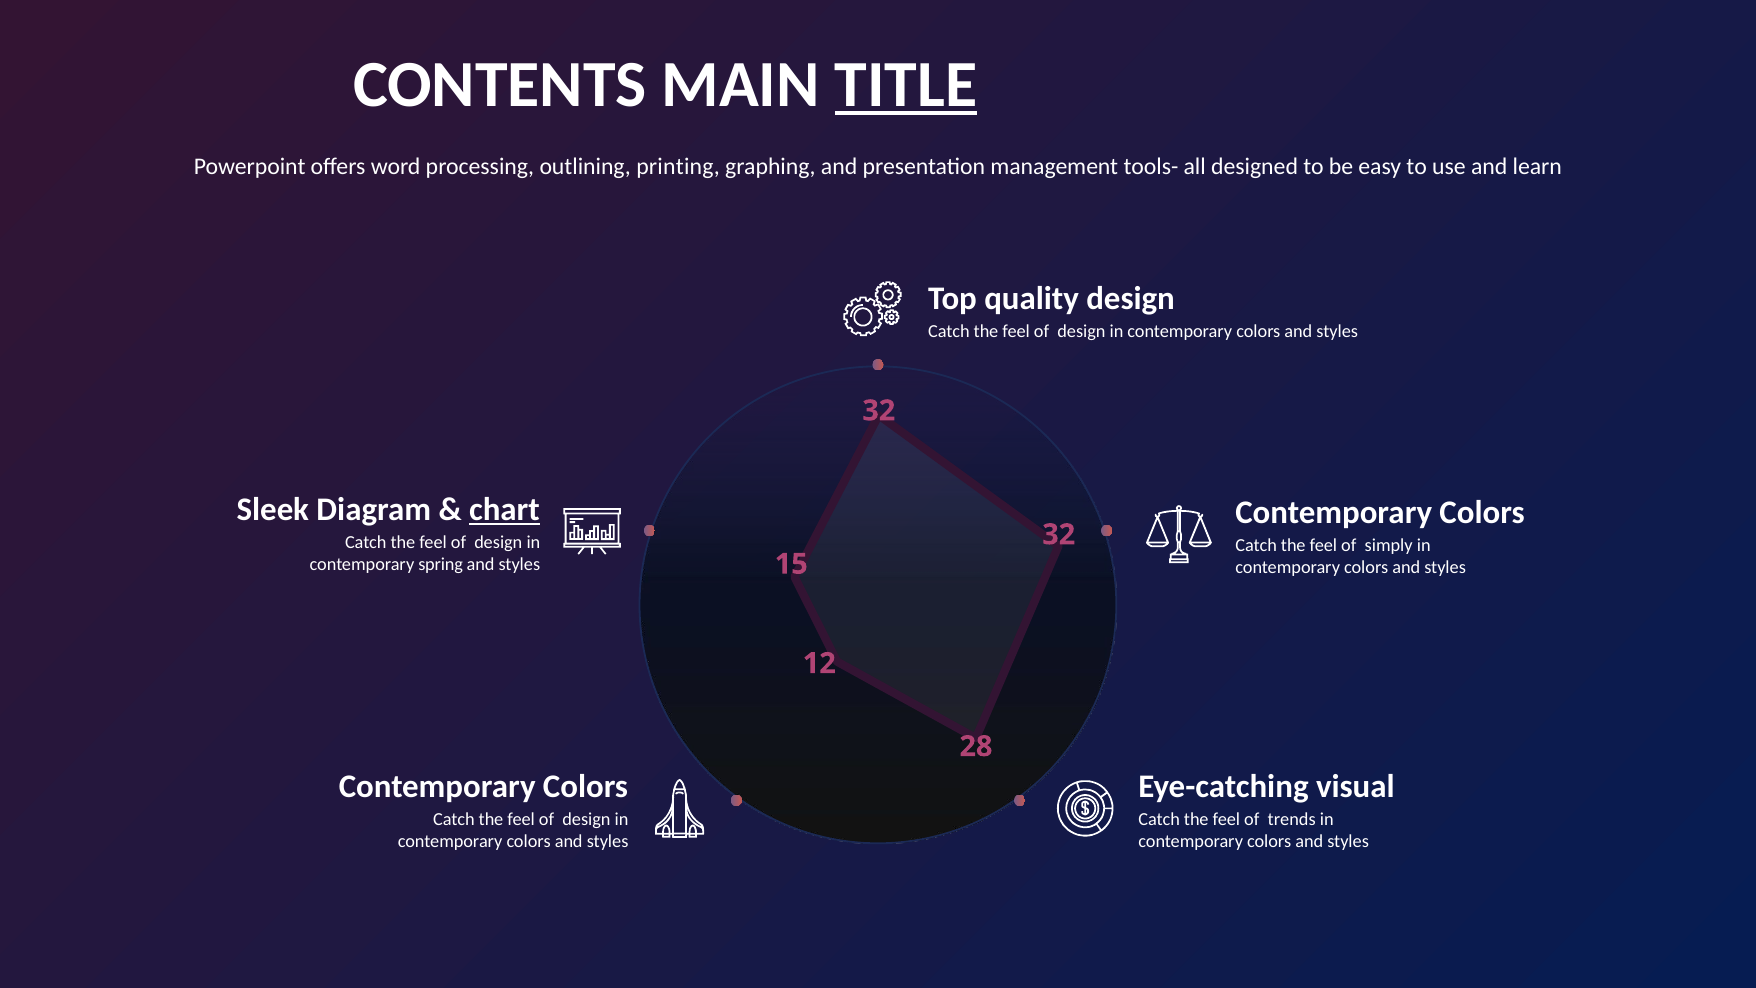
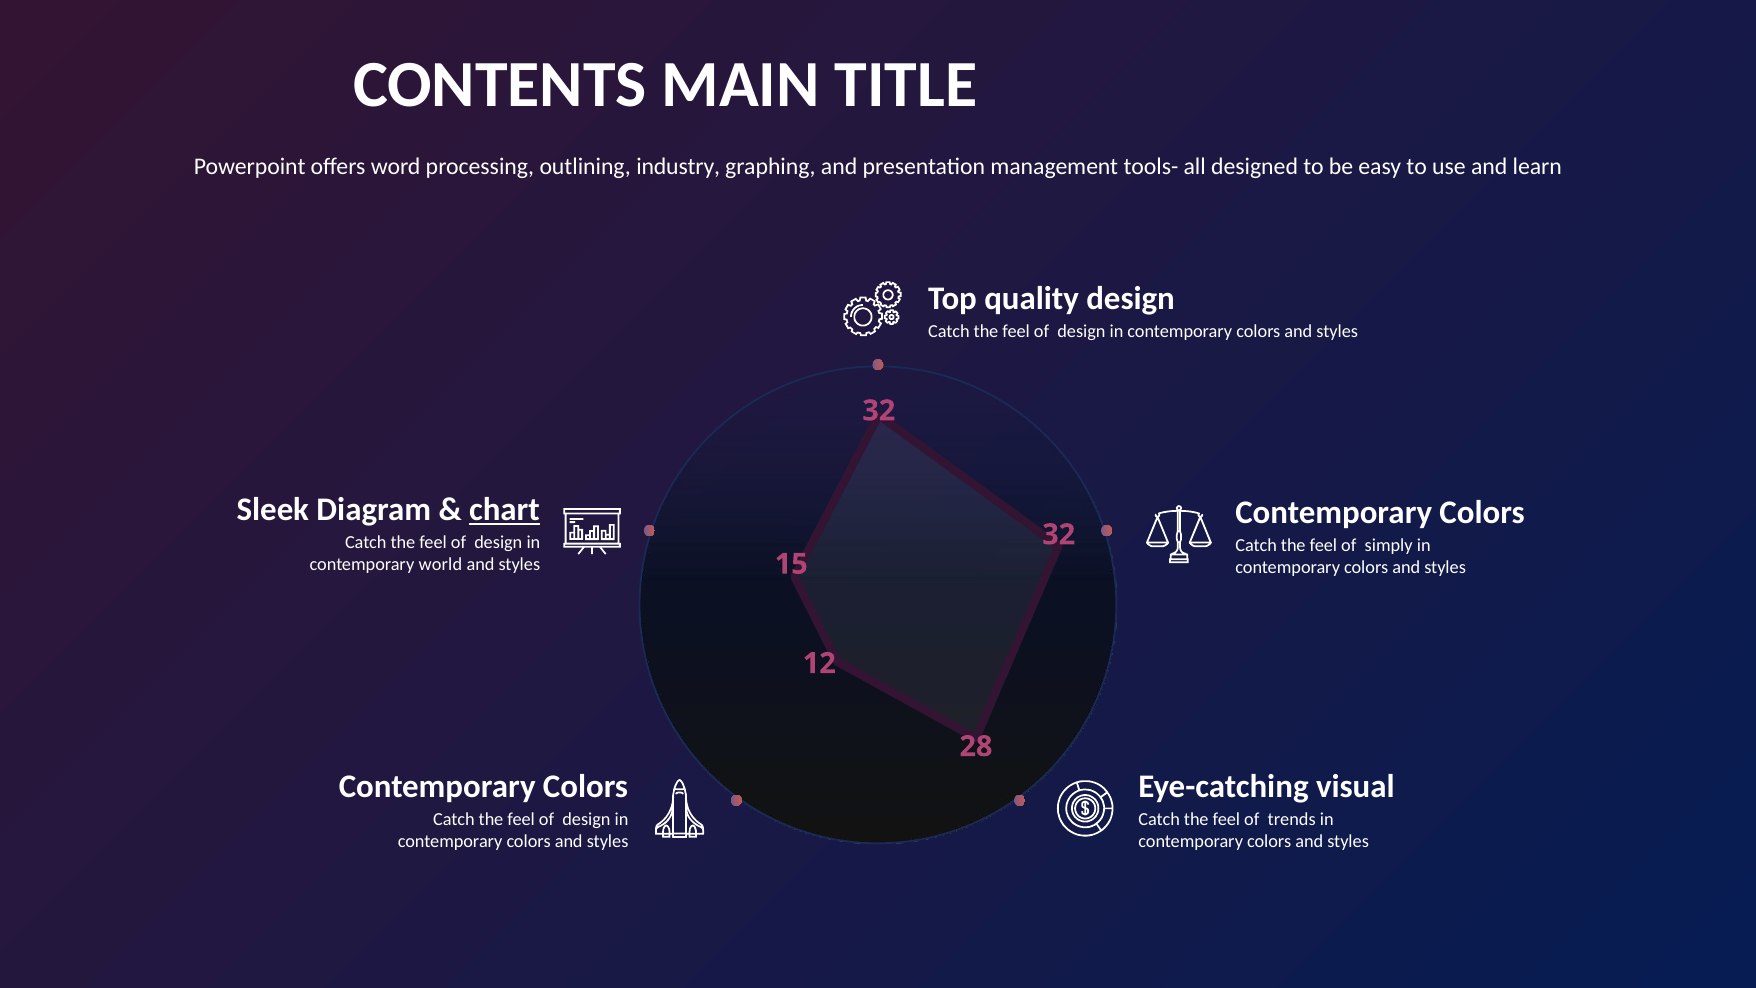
TITLE underline: present -> none (906, 84)
printing: printing -> industry (678, 167)
spring: spring -> world (440, 564)
